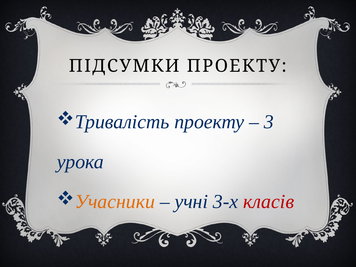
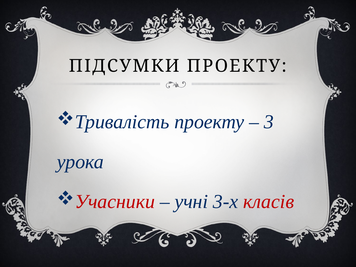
Учасники colour: orange -> red (115, 202)
